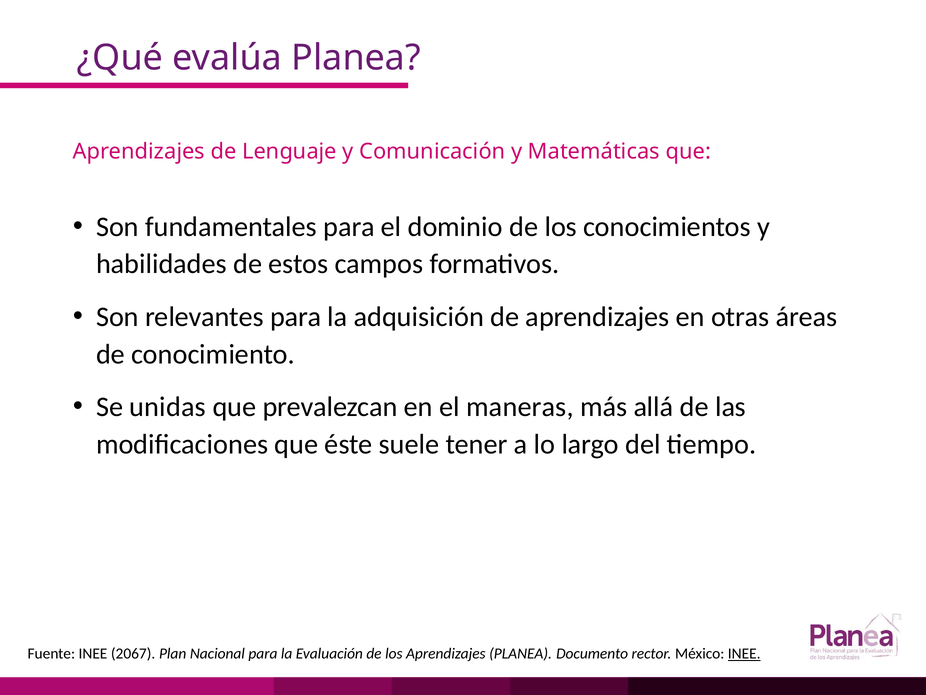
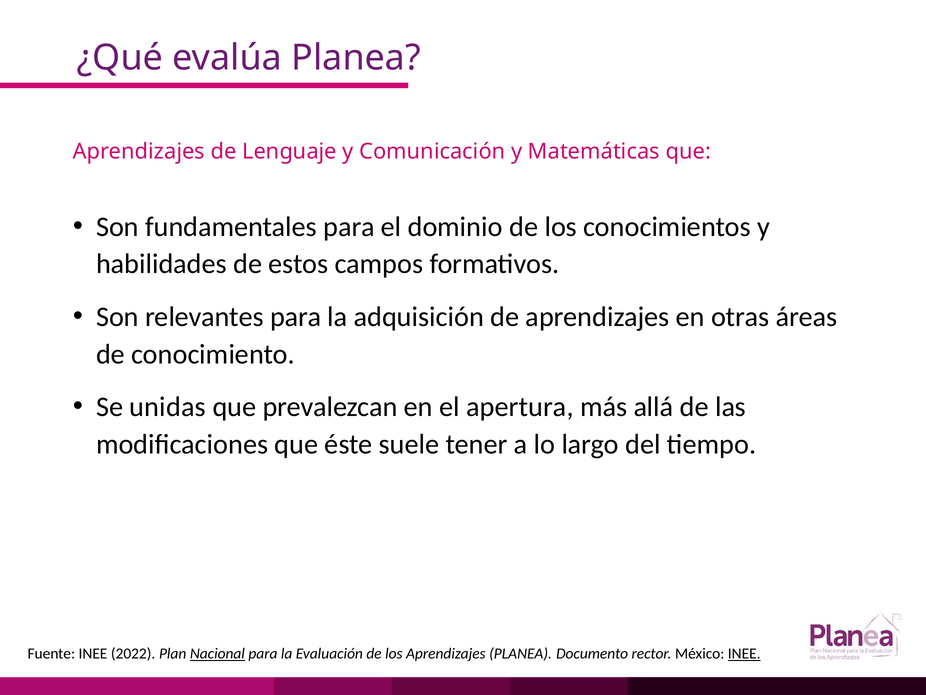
maneras: maneras -> apertura (520, 407)
2067: 2067 -> 2022 (133, 653)
Nacional underline: none -> present (217, 653)
